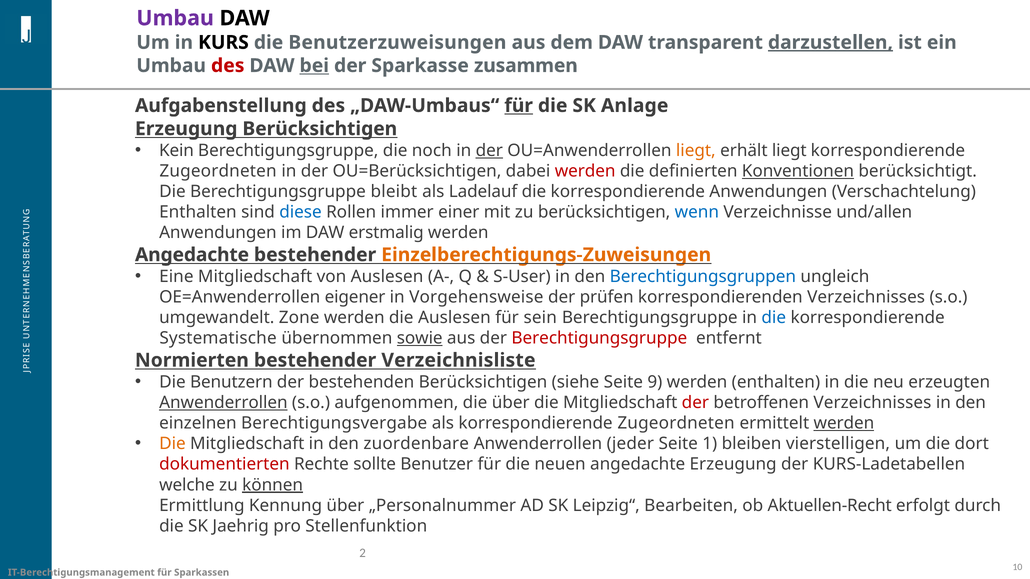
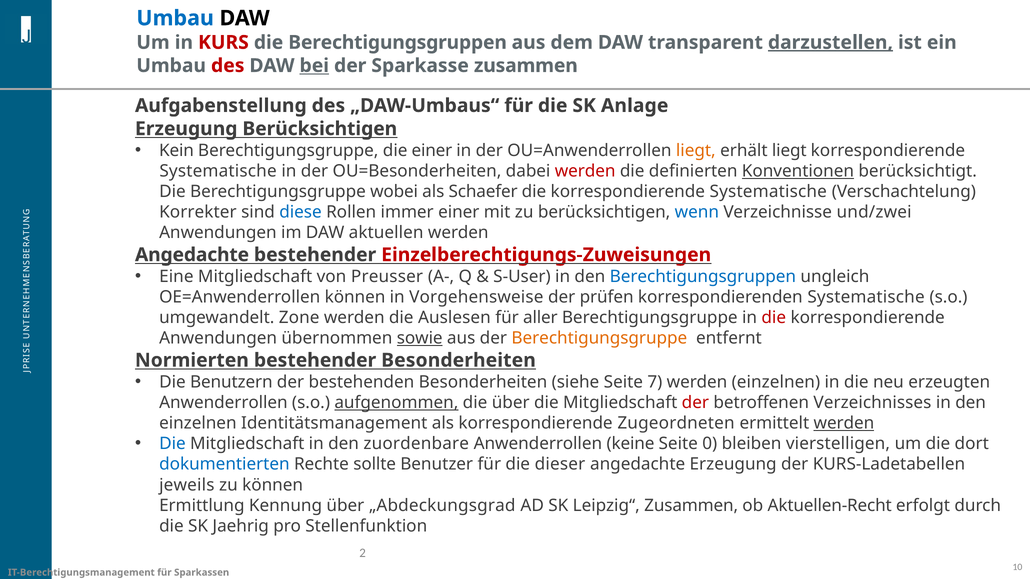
Umbau colour: purple -> blue (175, 18)
KURS colour: black -> red (223, 43)
die Benutzerzuweisungen: Benutzerzuweisungen -> Berechtigungsgruppen (398, 43)
für underline: present -> none (519, 106)
die noch: noch -> einer (432, 151)
der underline: present -> none (489, 151)
Zugeordneten: Zugeordneten -> Systematische (218, 171)
OU=Berücksichtigen: OU=Berücksichtigen -> OU=Besonderheiten (417, 171)
bleibt: bleibt -> wobei (394, 192)
Ladelauf: Ladelauf -> Schaefer (483, 192)
die korrespondierende Anwendungen: Anwendungen -> Systematische (768, 192)
Enthalten: Enthalten -> Korrekter (198, 212)
und/allen: und/allen -> und/zwei (874, 212)
erstmalig: erstmalig -> aktuellen (386, 233)
Einzelberechtigungs-Zuweisungen colour: orange -> red (546, 255)
von Auslesen: Auslesen -> Preusser (387, 277)
OE=Anwenderrollen eigener: eigener -> können (355, 297)
korrespondierenden Verzeichnisses: Verzeichnisses -> Systematische (866, 297)
sein: sein -> aller (540, 318)
die colour: blue -> red (774, 318)
Systematische: Systematische -> Anwendungen (218, 338)
Berechtigungsgruppe colour: red -> orange (599, 338)
bestehender Verzeichnisliste: Verzeichnisliste -> Besonderheiten (459, 360)
bestehenden Berücksichtigen: Berücksichtigen -> Besonderheiten (483, 382)
9: 9 -> 7 (655, 382)
werden enthalten: enthalten -> einzelnen (776, 382)
Anwenderrollen underline: present -> none (223, 403)
aufgenommen underline: none -> present (396, 403)
Berechtigungsvergabe: Berechtigungsvergabe -> Identitätsmanagement (334, 423)
Die colour: orange -> blue (172, 444)
jeder: jeder -> keine (630, 444)
1: 1 -> 0 (710, 444)
dokumentierten colour: red -> blue (224, 465)
neuen: neuen -> dieser (560, 465)
welche: welche -> jeweils (187, 485)
können underline: present -> none (273, 485)
„Personalnummer: „Personalnummer -> „Abdeckungsgrad (442, 506)
Leipzig“ Bearbeiten: Bearbeiten -> Zusammen (691, 506)
